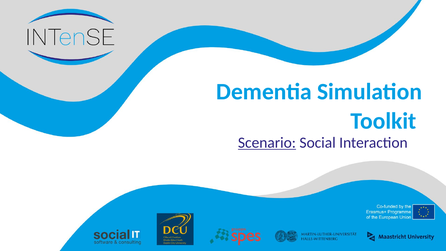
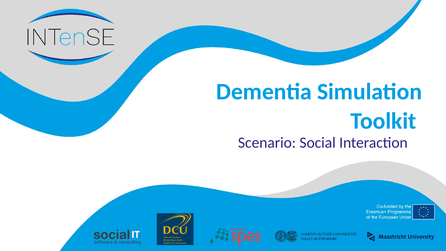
Scenario underline: present -> none (267, 143)
